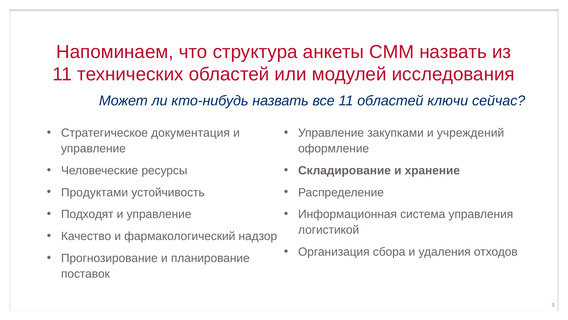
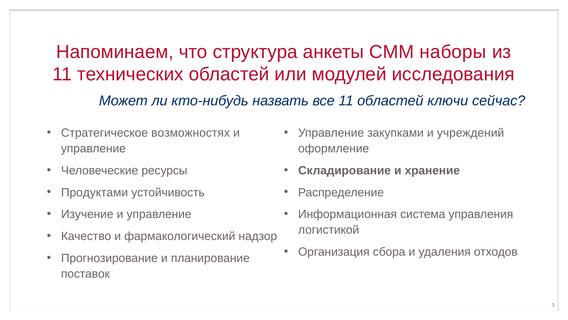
CMM назвать: назвать -> наборы (453, 52)
документация: документация -> возможностях (191, 133)
Подходят: Подходят -> Изучение (87, 214)
